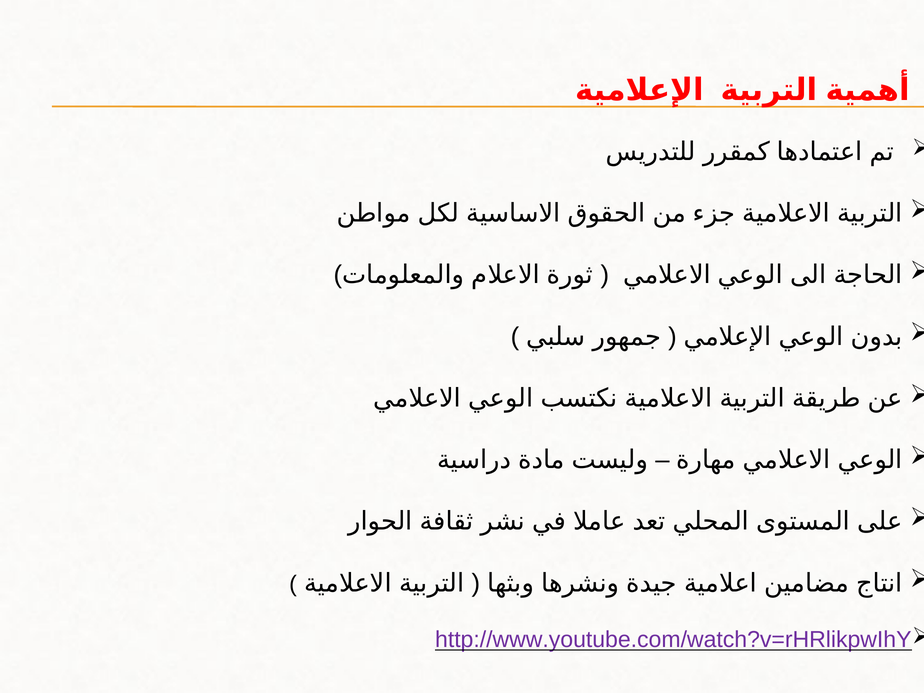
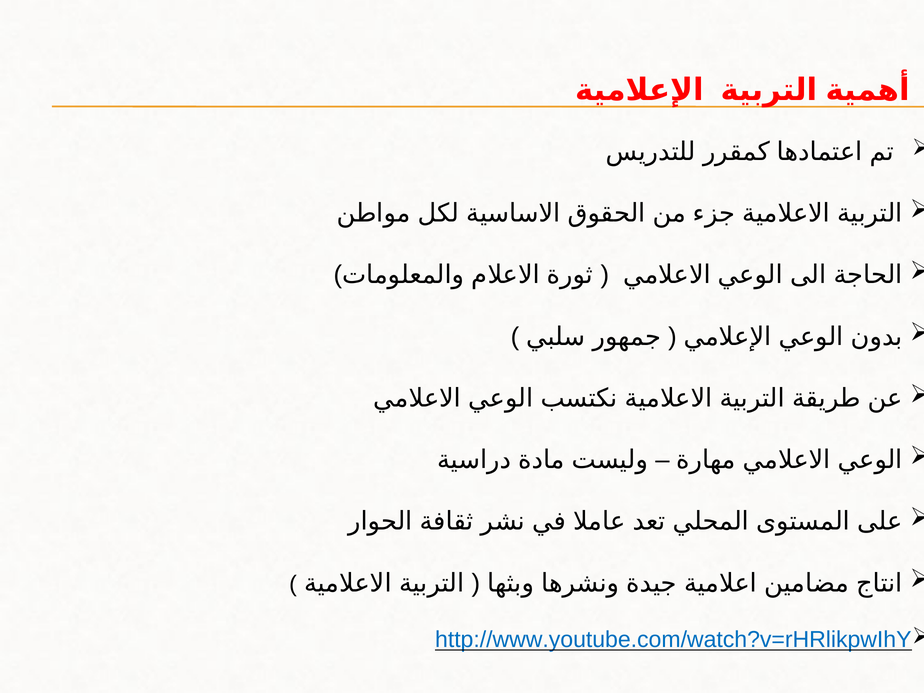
http://www.youtube.com/watch?v=rHRlikpwIhY colour: purple -> blue (673, 640)
